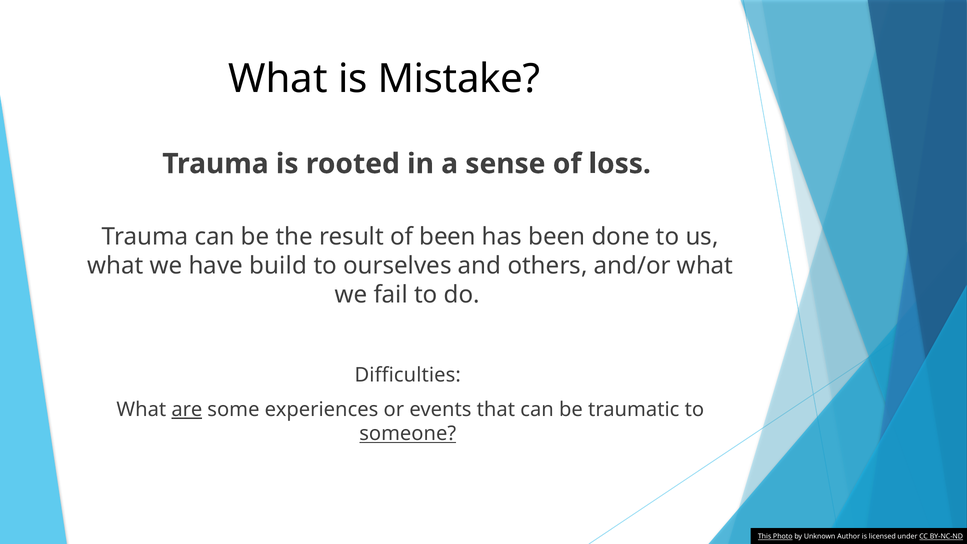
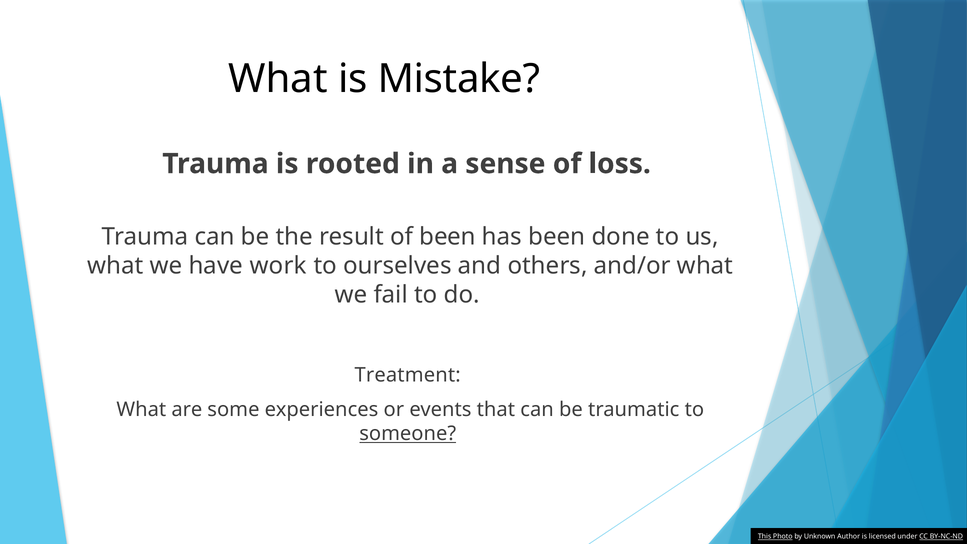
build: build -> work (278, 266)
Difficulties: Difficulties -> Treatment (408, 375)
are underline: present -> none (187, 409)
